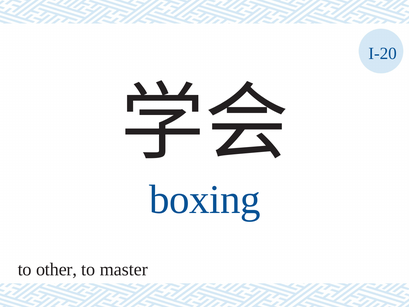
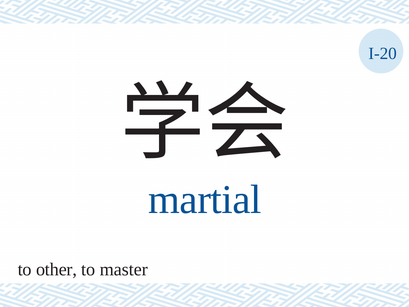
boxing: boxing -> martial (205, 200)
